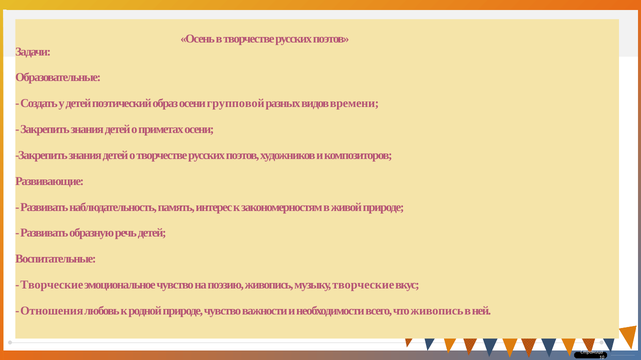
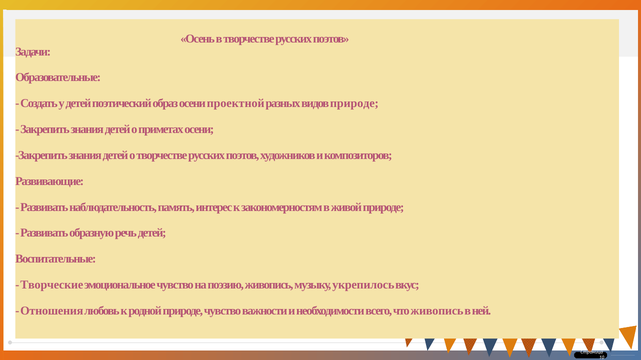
групповой: групповой -> проектной (236, 104)
видов времени: времени -> природе (354, 104)
музыку творческие: творческие -> укрепилось (363, 285)
